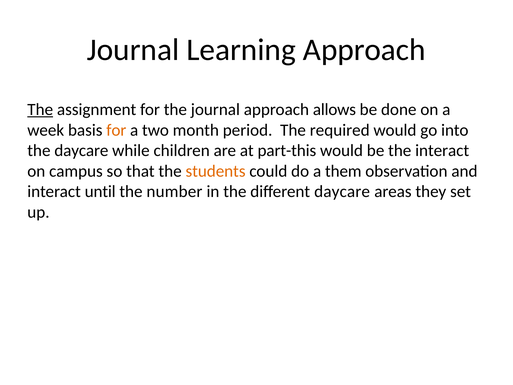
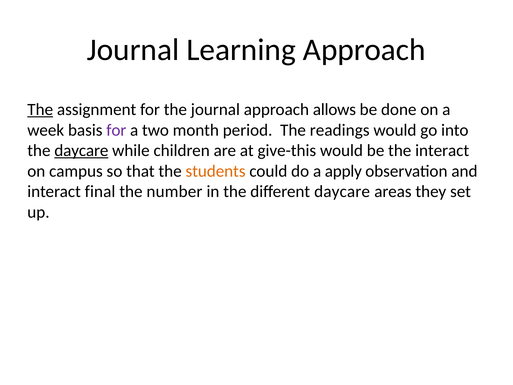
for colour: orange -> purple (116, 130)
required: required -> readings (340, 130)
daycare underline: none -> present (81, 150)
part-this: part-this -> give-this (287, 150)
them: them -> apply (343, 171)
until: until -> final (100, 192)
